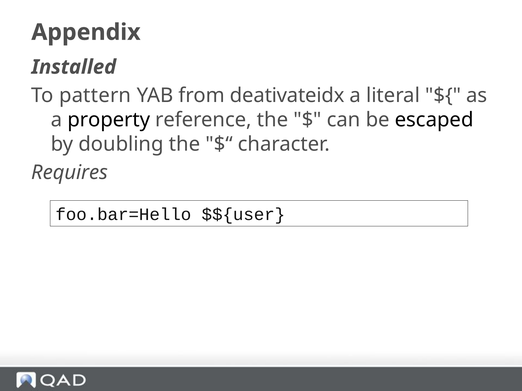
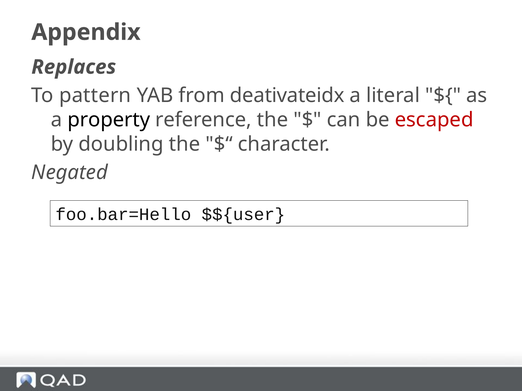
Installed: Installed -> Replaces (74, 67)
escaped colour: black -> red (434, 120)
Requires: Requires -> Negated (70, 173)
